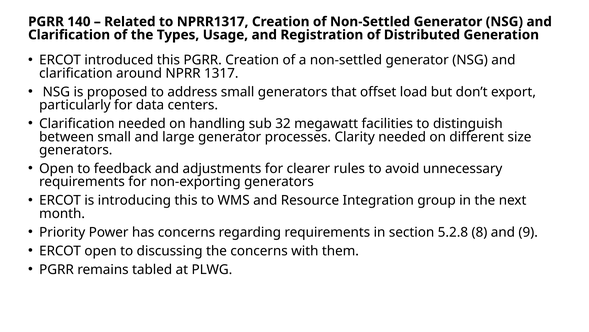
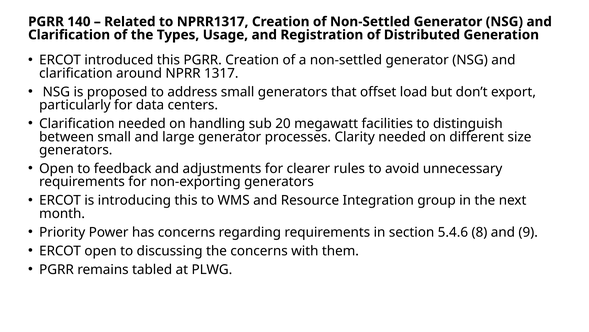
32: 32 -> 20 (283, 123)
5.2.8: 5.2.8 -> 5.4.6 (453, 232)
